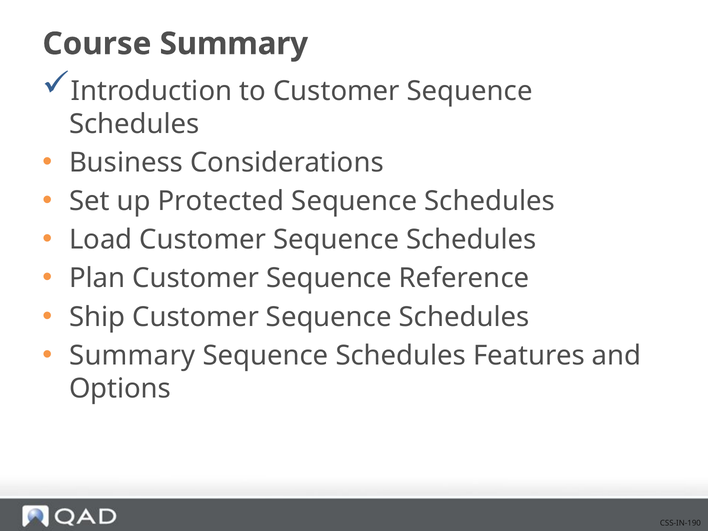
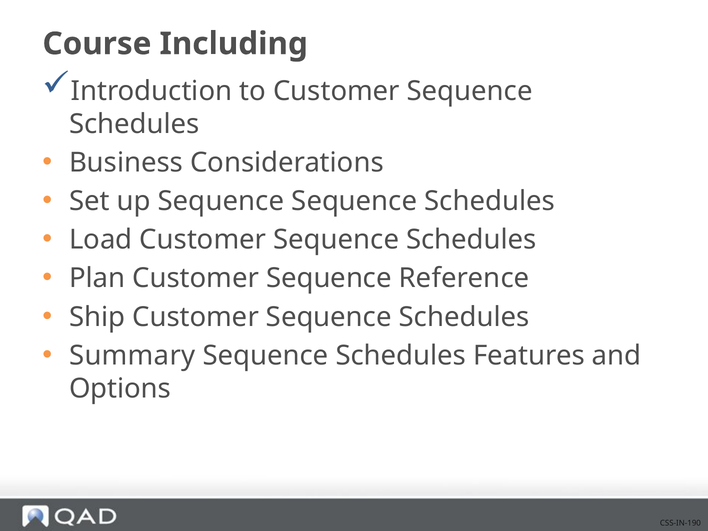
Course Summary: Summary -> Including (234, 44)
up Protected: Protected -> Sequence (221, 201)
